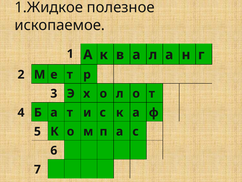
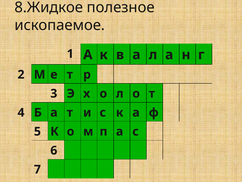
1.Жидкое: 1.Жидкое -> 8.Жидкое (49, 7)
